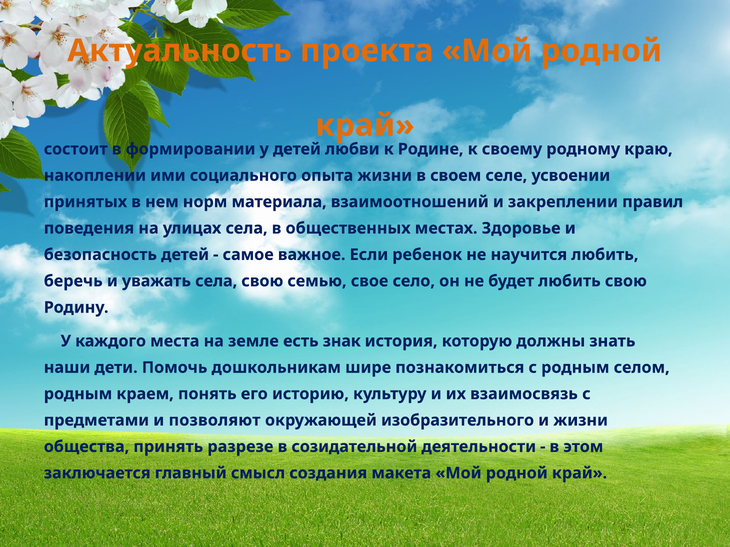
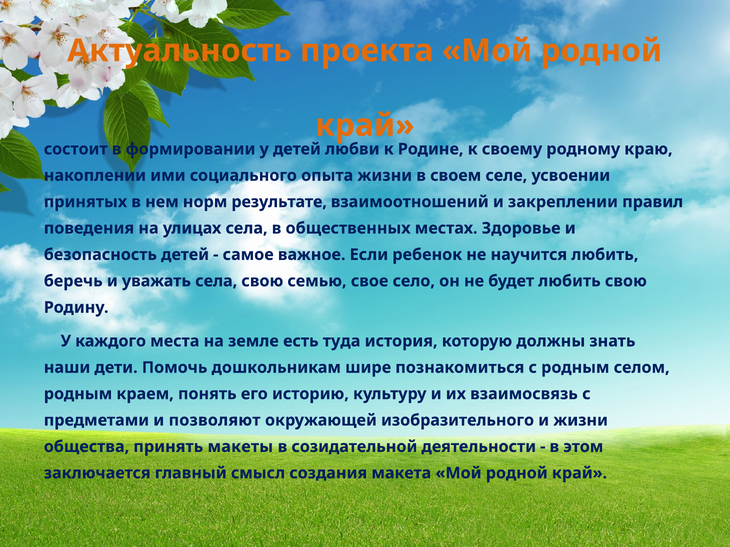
материала: материала -> результате (279, 202)
знак: знак -> туда (342, 341)
разрезе: разрезе -> макеты (240, 447)
